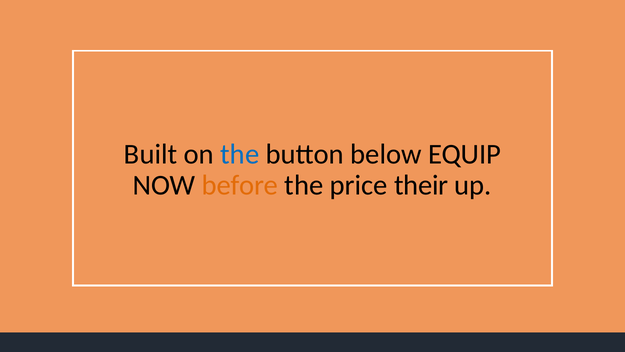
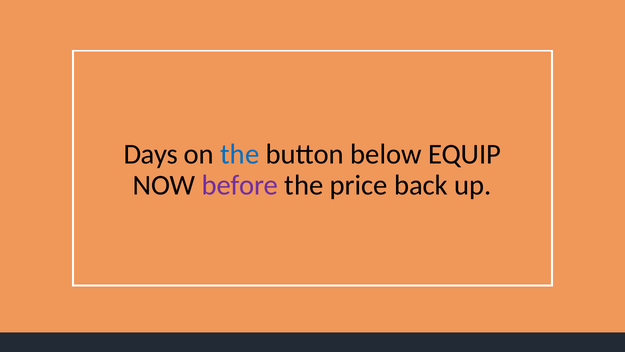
Built: Built -> Days (151, 154)
before colour: orange -> purple (240, 185)
their: their -> back (421, 185)
